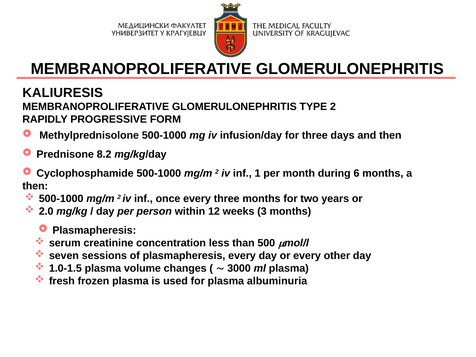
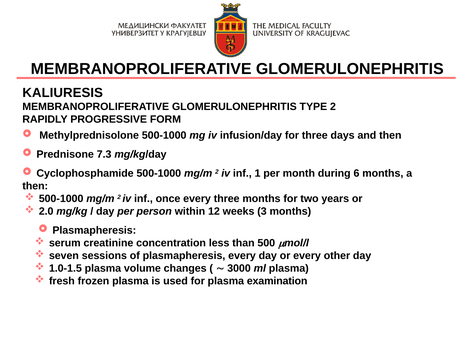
8.2: 8.2 -> 7.3 (104, 154)
albuminuria: albuminuria -> examination (277, 281)
